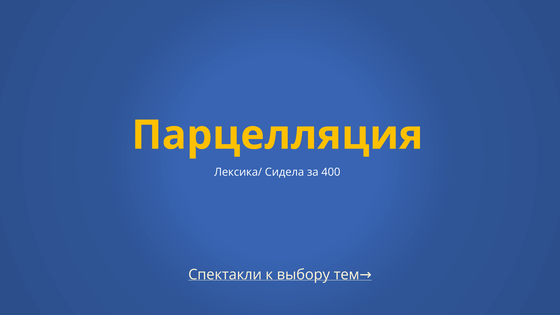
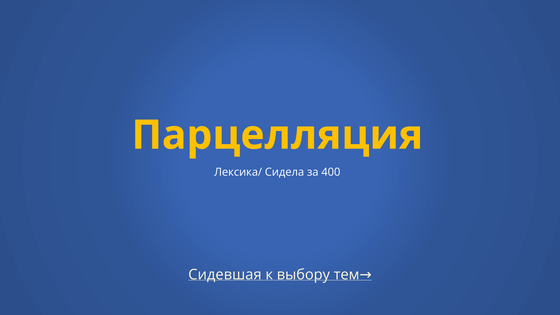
Спектакли: Спектакли -> Сидевшая (225, 275)
